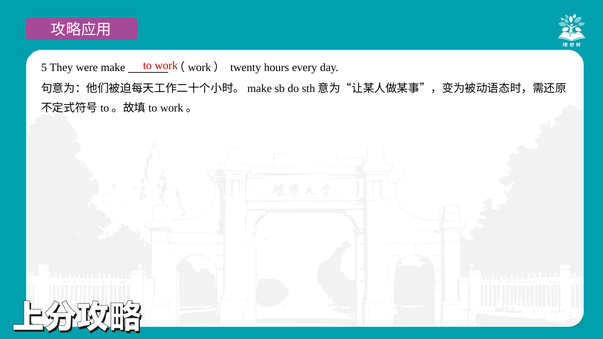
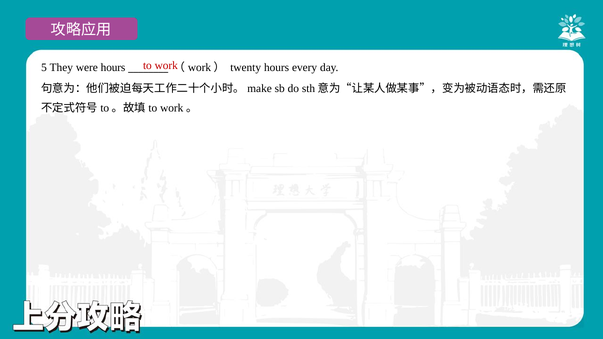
were make: make -> hours (113, 67)
